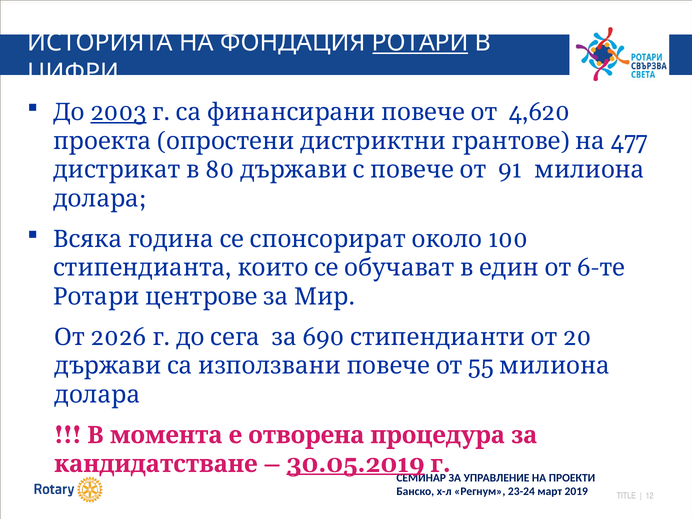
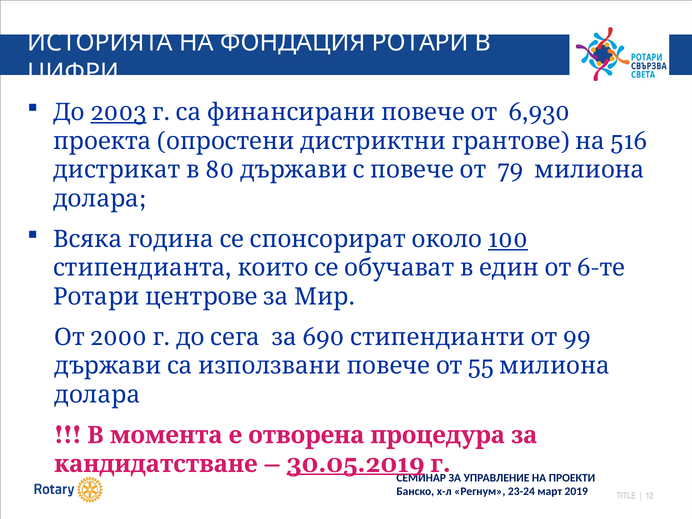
РОТАРИ underline: present -> none (420, 42)
4,620: 4,620 -> 6,930 (539, 112)
477: 477 -> 516 (629, 141)
91: 91 -> 79 (510, 170)
100 underline: none -> present (508, 239)
2026: 2026 -> 2000 (119, 337)
20: 20 -> 99 (577, 337)
